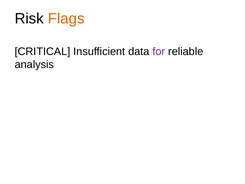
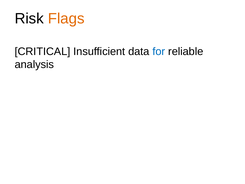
for colour: purple -> blue (159, 51)
